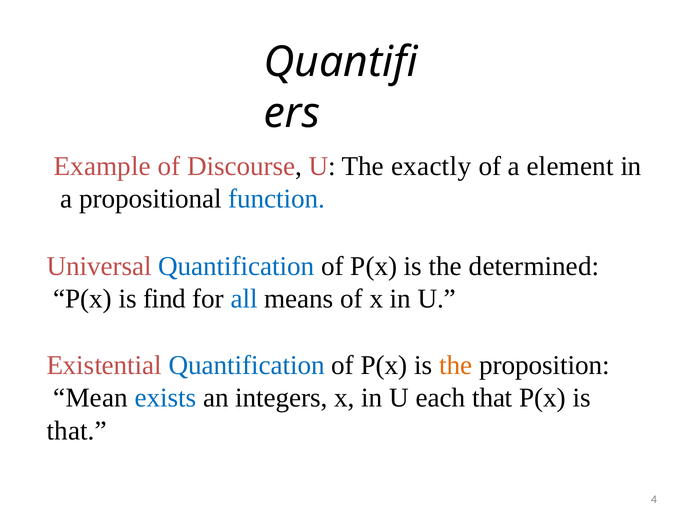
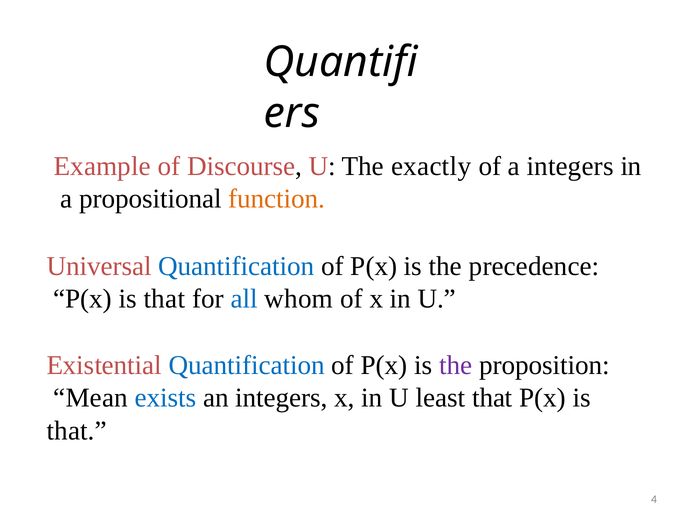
a element: element -> integers (570, 166)
function colour: blue -> orange (277, 199)
determined: determined -> precedence (534, 266)
find: find -> that (164, 299)
means: means -> whom (299, 299)
the colour: orange -> purple (456, 365)
each: each -> least (441, 398)
